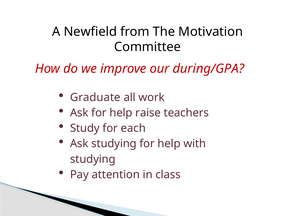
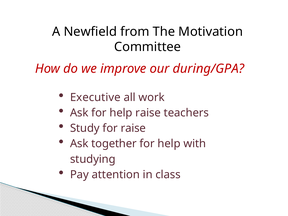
Graduate: Graduate -> Executive (95, 97)
for each: each -> raise (133, 128)
Ask studying: studying -> together (114, 144)
